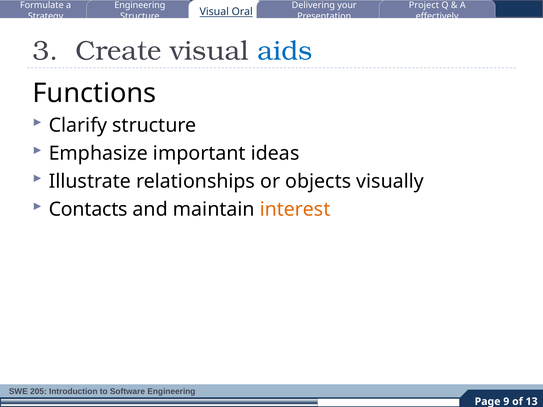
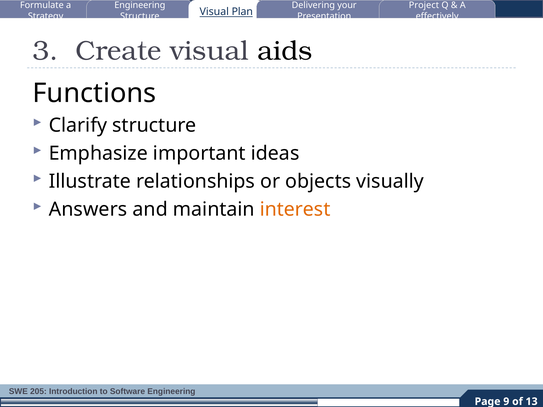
Oral: Oral -> Plan (242, 12)
aids colour: blue -> black (285, 51)
Contacts: Contacts -> Answers (88, 210)
